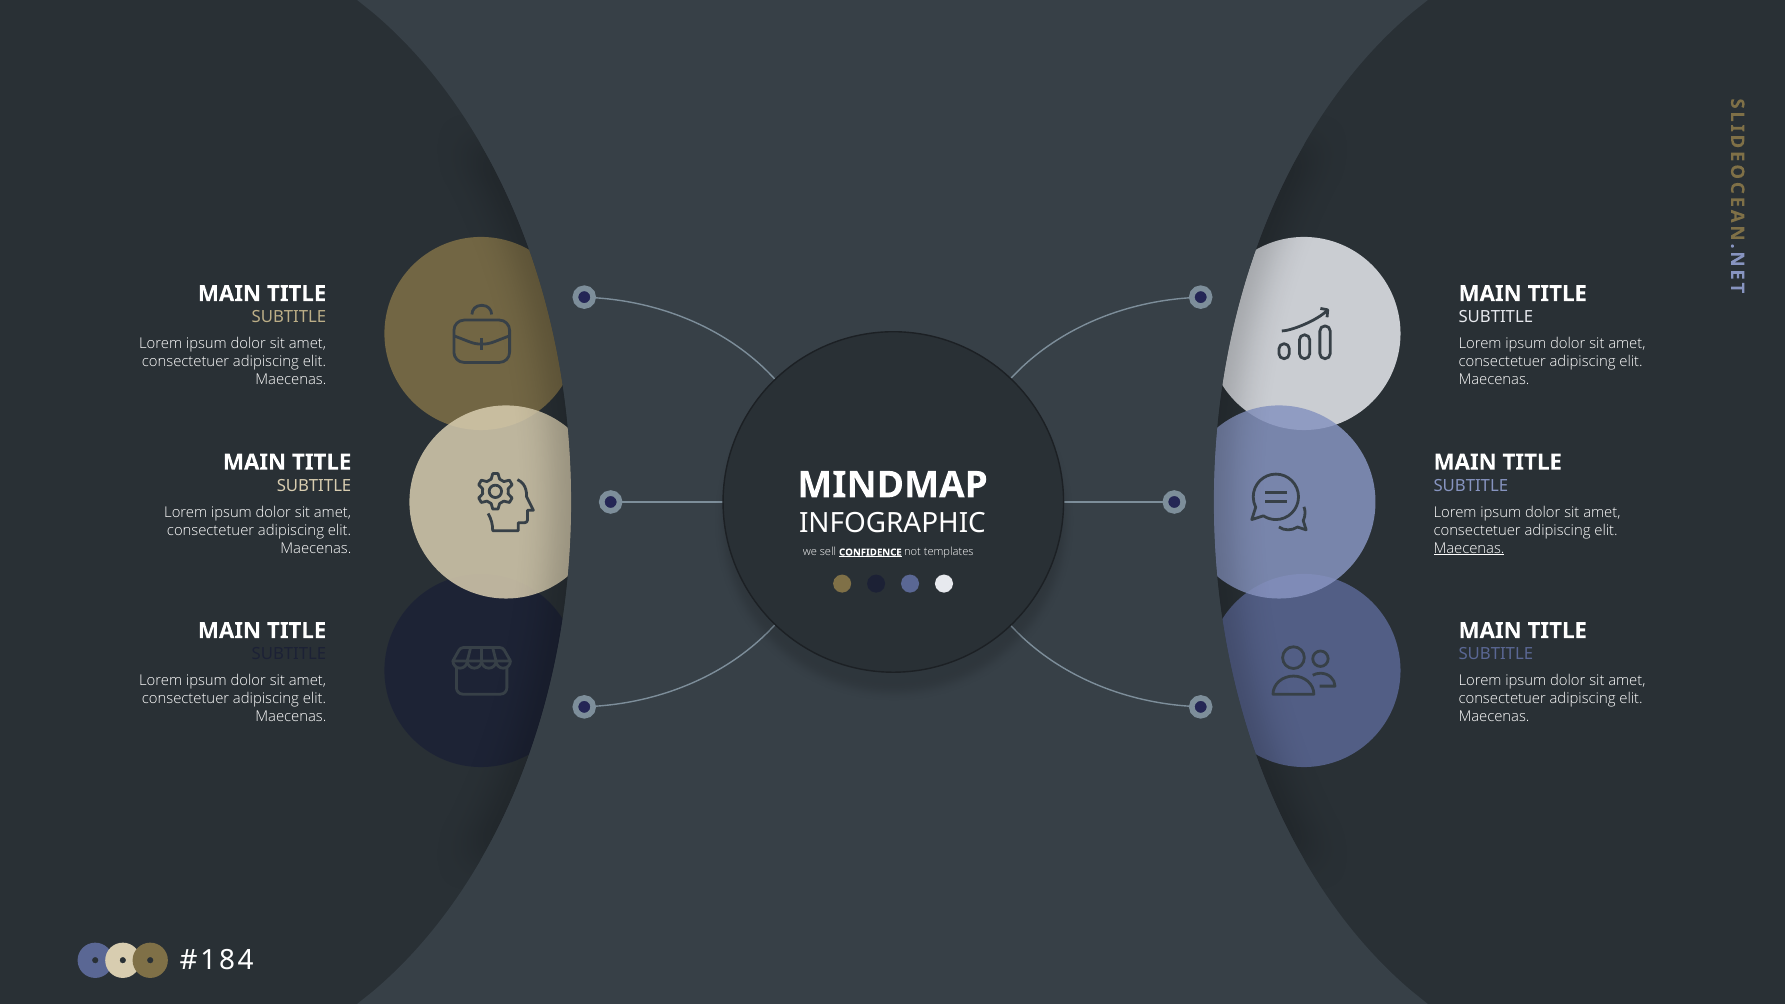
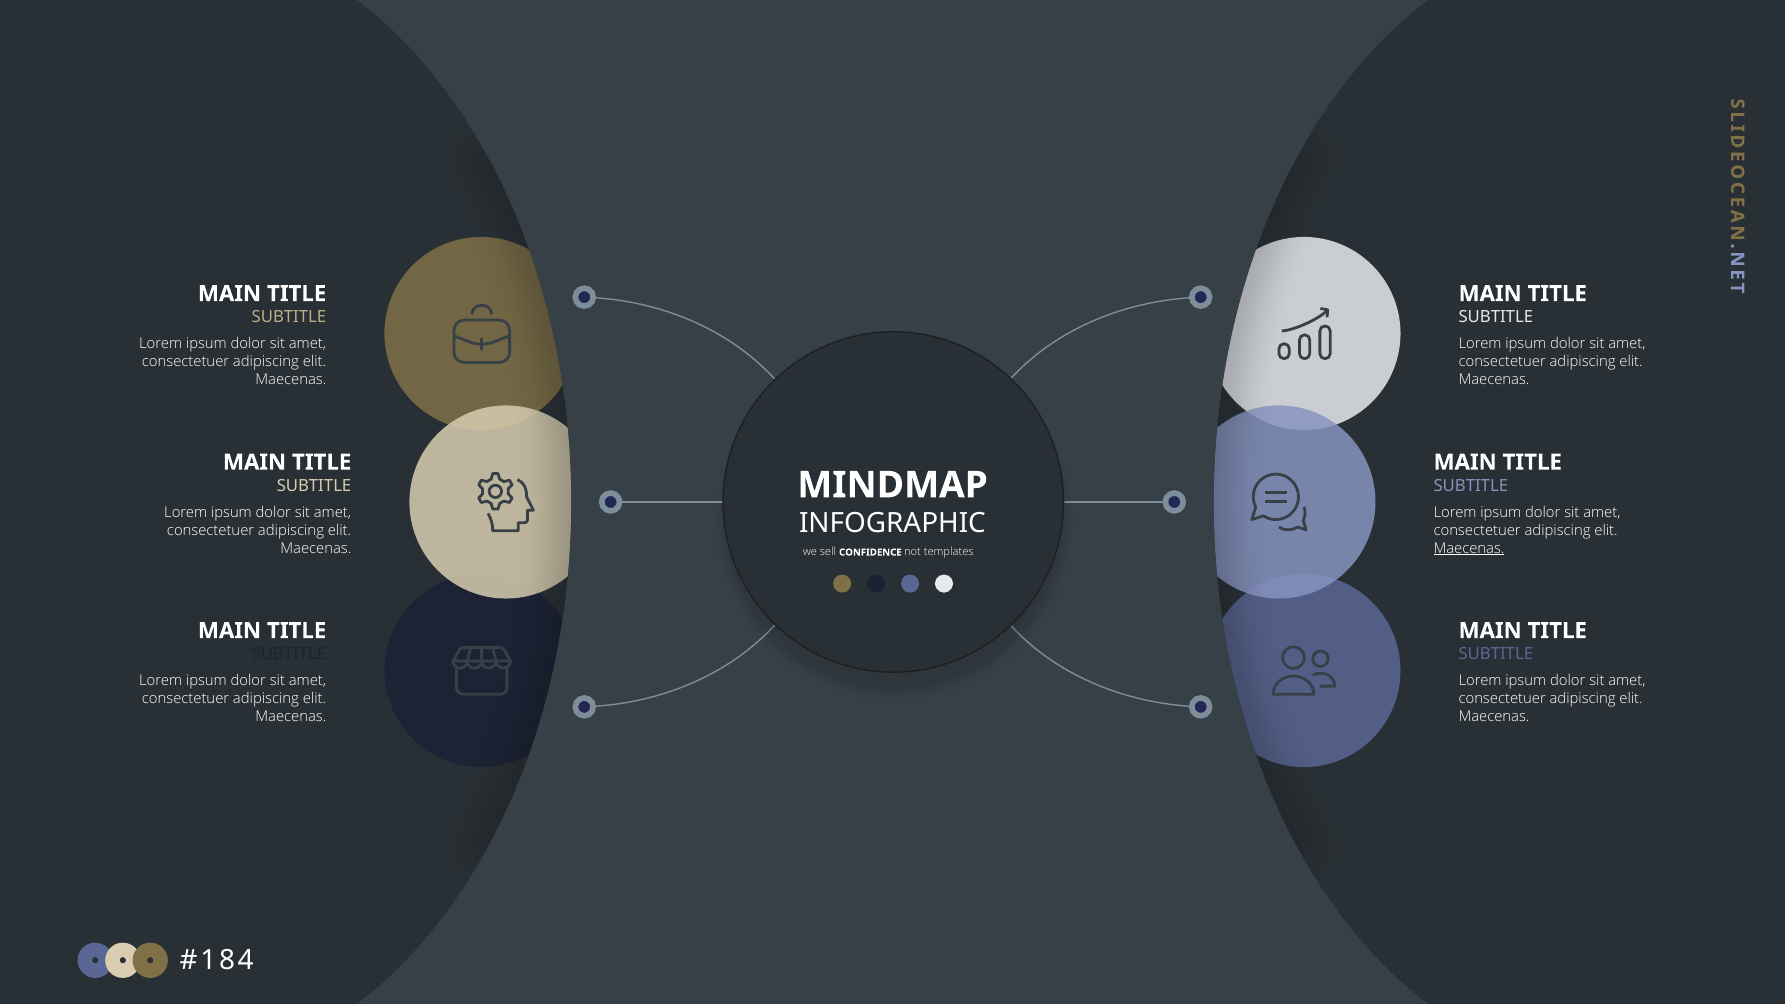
CONFIDENCE underline: present -> none (870, 552)
